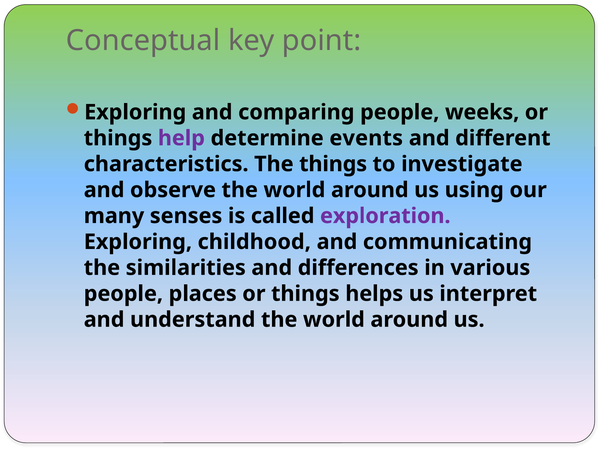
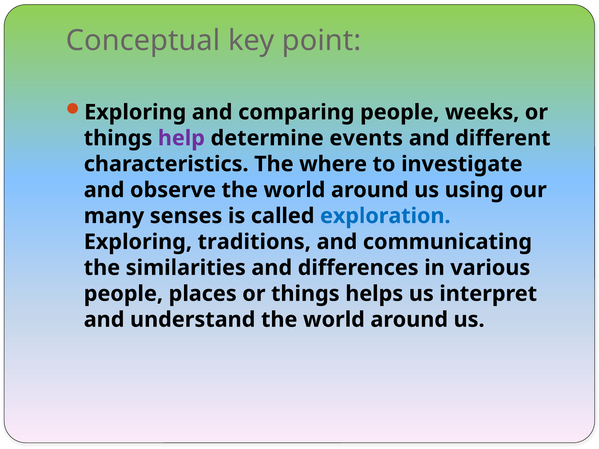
The things: things -> where (333, 164)
exploration colour: purple -> blue (385, 216)
childhood: childhood -> traditions (254, 242)
